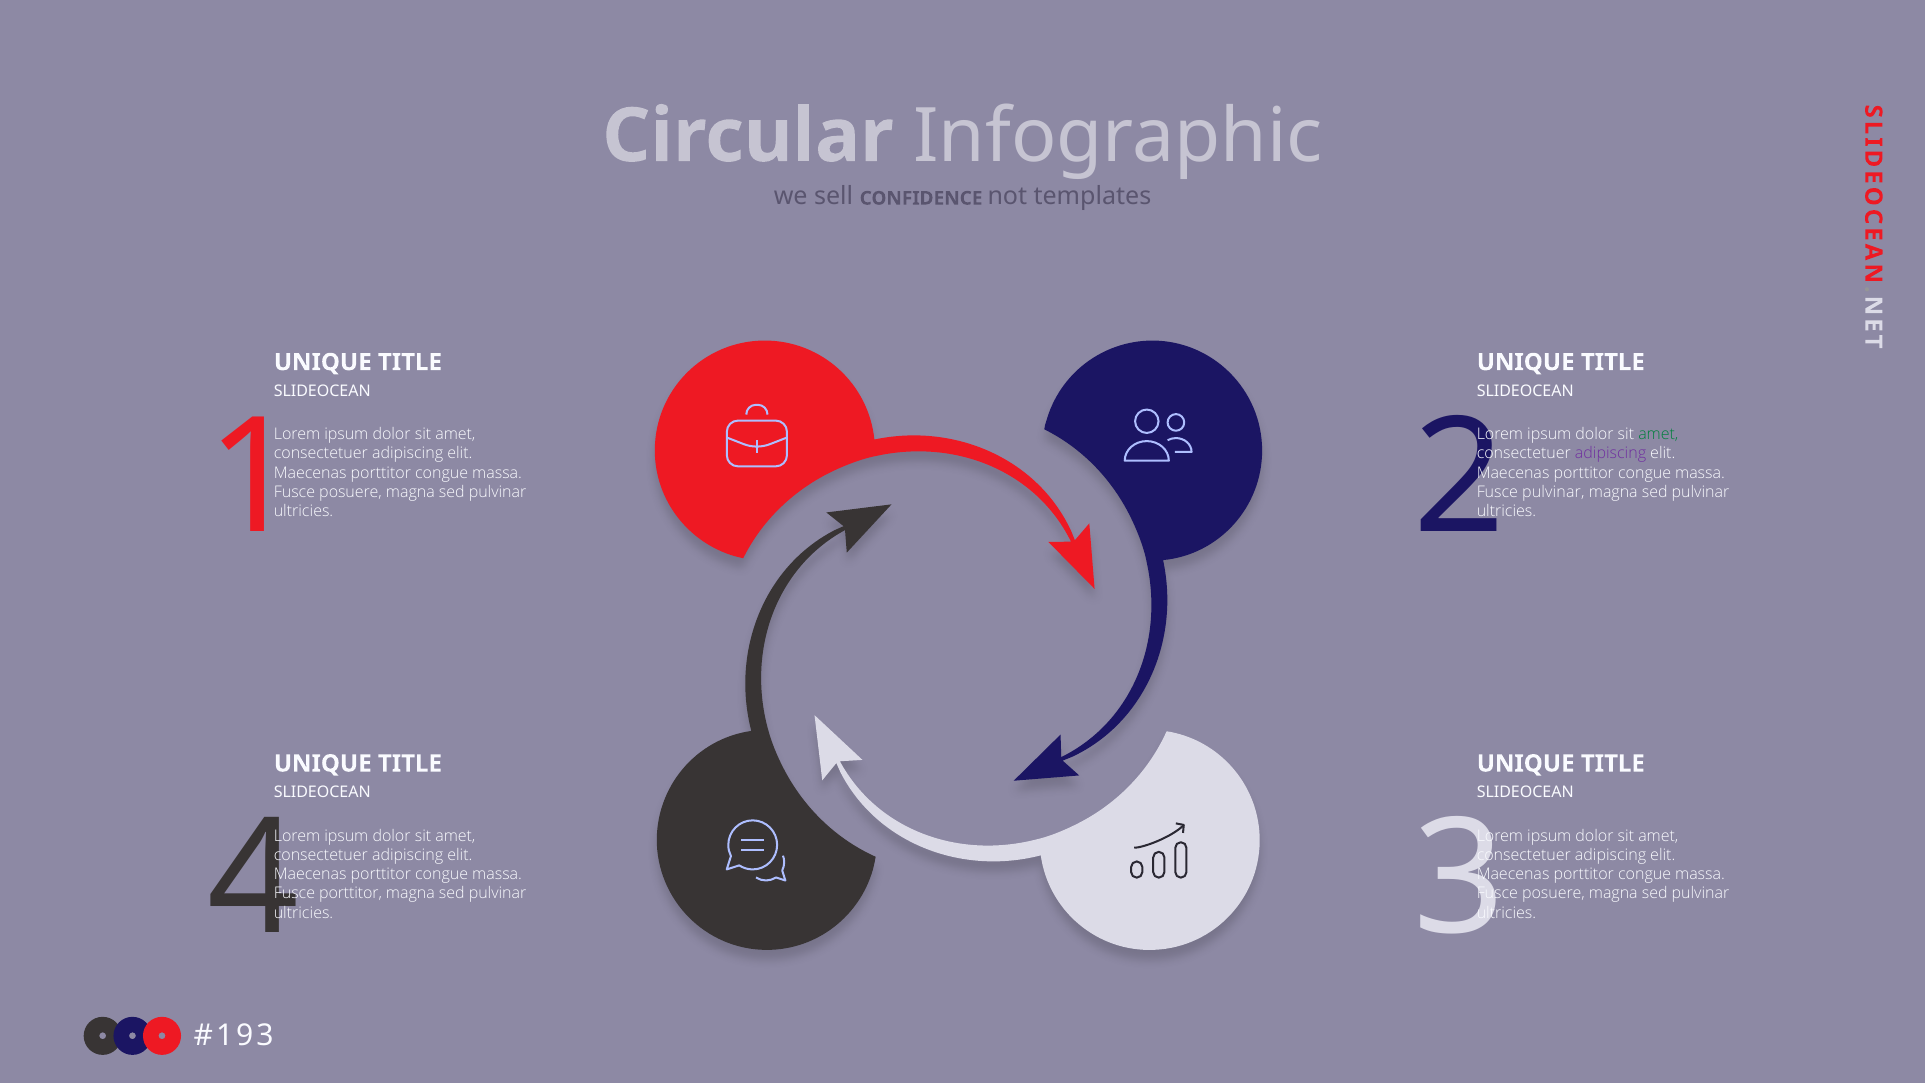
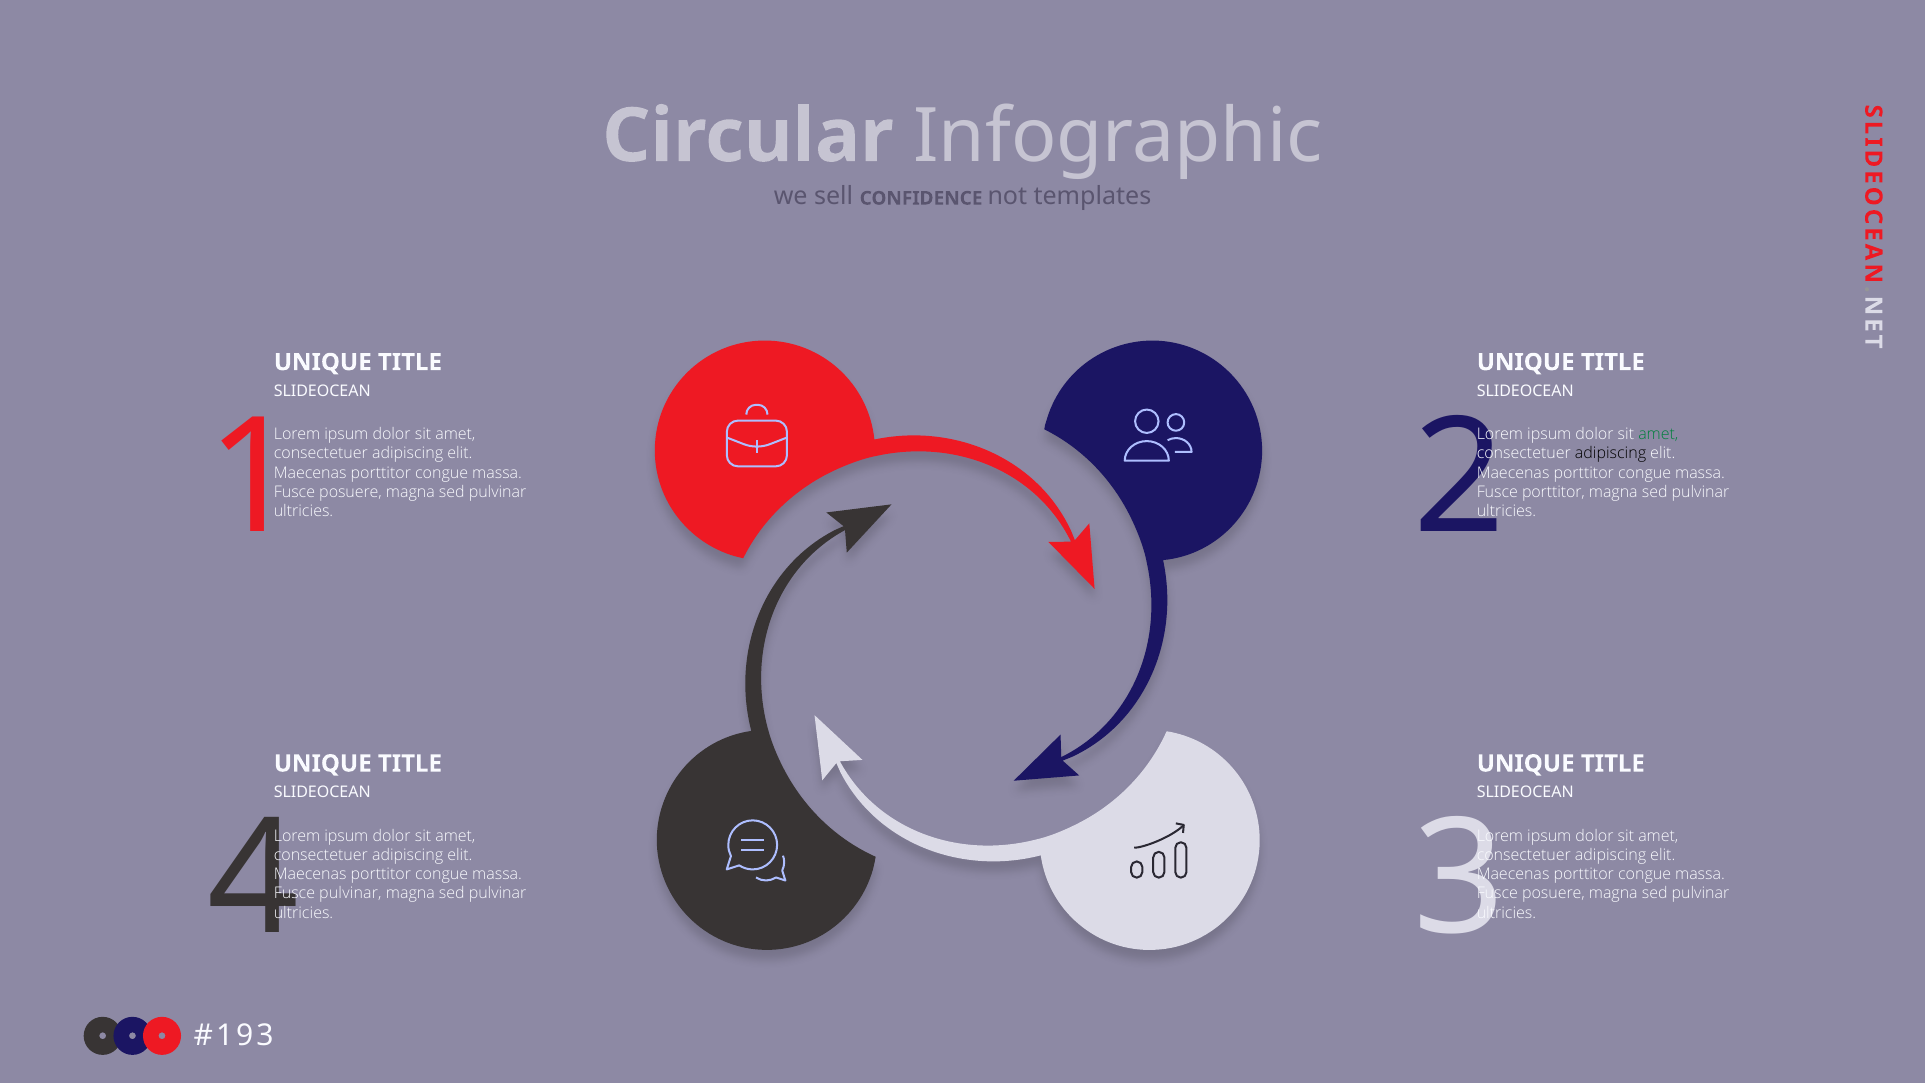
adipiscing colour: purple -> black (1611, 454)
pulvinar: pulvinar -> porttitor (1553, 492)
porttitor: porttitor -> pulvinar (350, 893)
